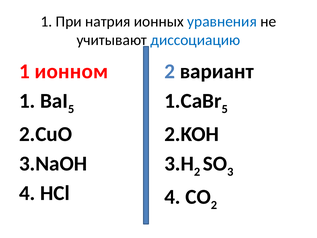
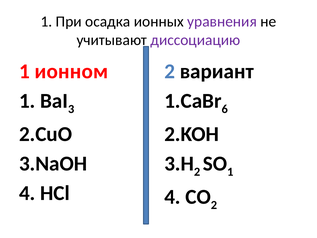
натрия: натрия -> осадка (108, 21)
уравнения colour: blue -> purple (222, 21)
диссоциацию colour: blue -> purple (195, 40)
5: 5 -> 3 (71, 109)
5: 5 -> 6 (225, 109)
3: 3 -> 1 (230, 172)
